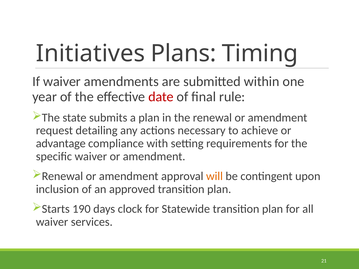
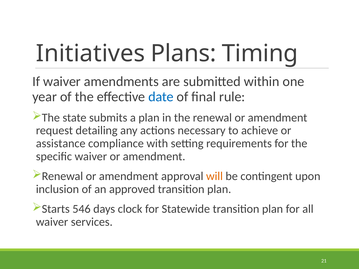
date colour: red -> blue (161, 97)
advantage: advantage -> assistance (61, 144)
190: 190 -> 546 (82, 209)
